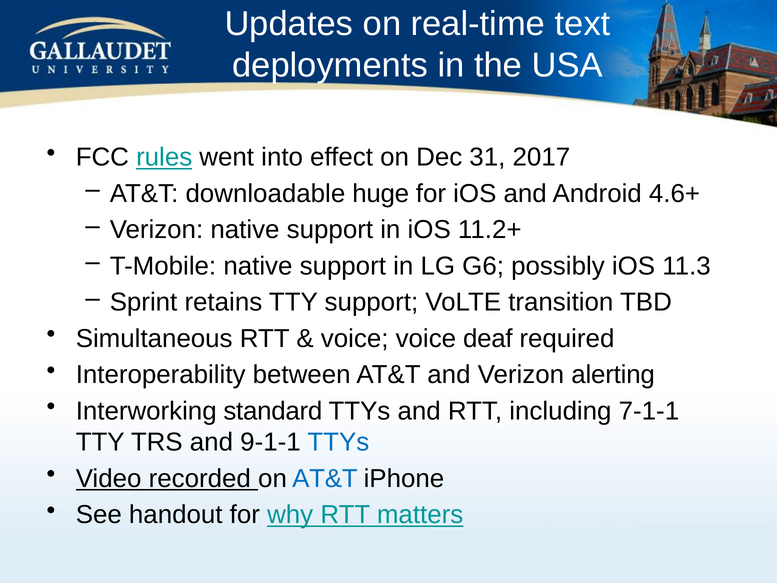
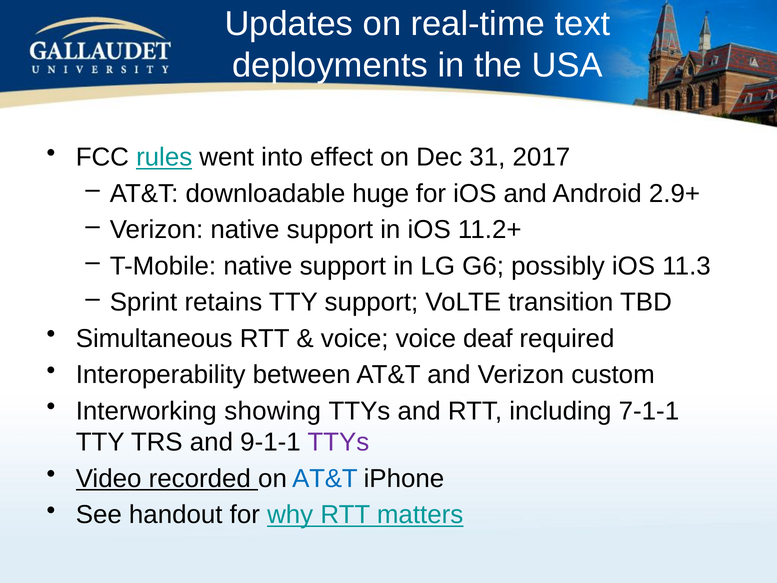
4.6+: 4.6+ -> 2.9+ (675, 193)
alerting: alerting -> custom (613, 375)
standard: standard -> showing (273, 411)
TTYs colour: blue -> purple (338, 442)
